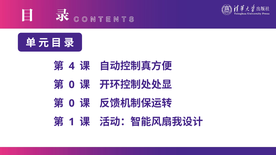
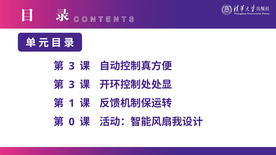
4: 4 -> 3 (72, 66)
0: 0 -> 3 (72, 85)
0: 0 -> 1 (72, 103)
1: 1 -> 0 (72, 122)
